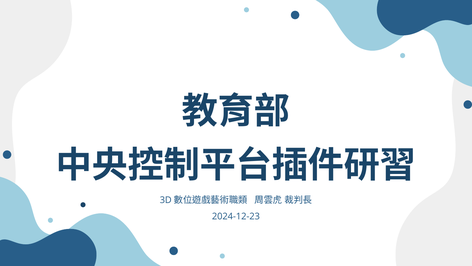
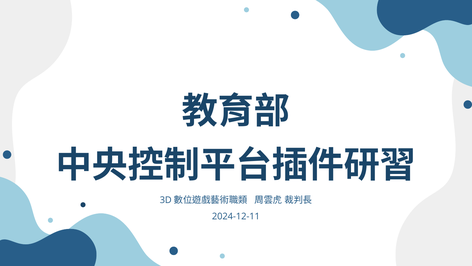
2024-12-23: 2024-12-23 -> 2024-12-11 (236, 216)
